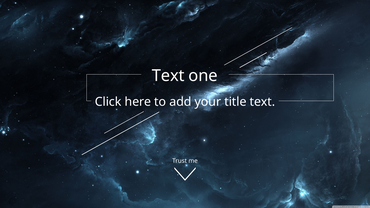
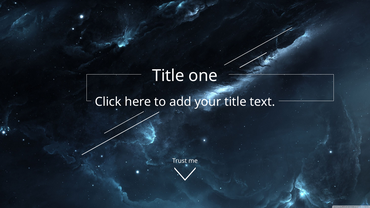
Text: Text -> Title (168, 76)
